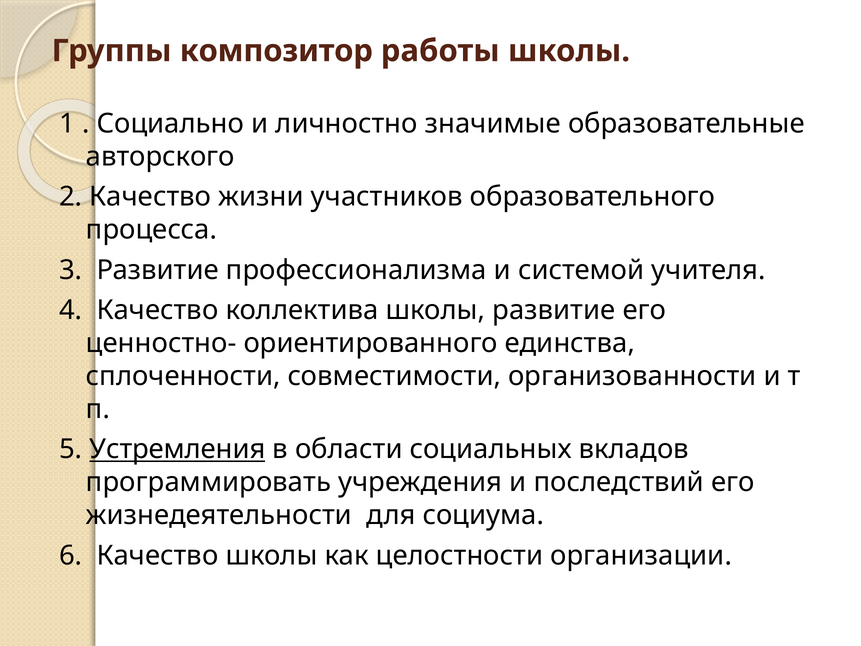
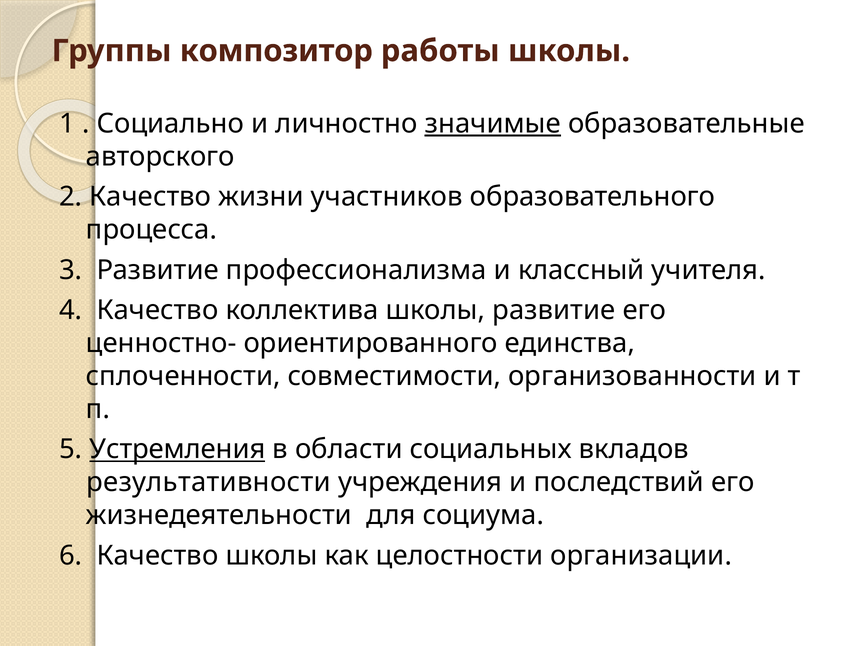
значимые underline: none -> present (493, 124)
системой: системой -> классный (581, 270)
программировать: программировать -> результативности (208, 482)
